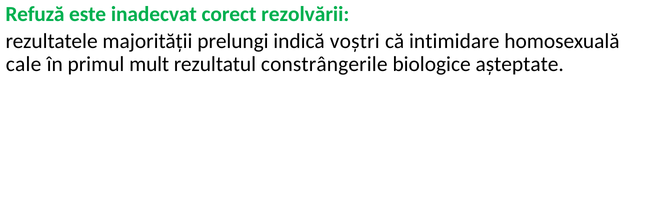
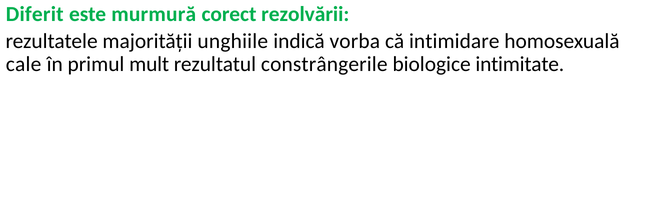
Refuză: Refuză -> Diferit (35, 14)
inadecvat: inadecvat -> murmură (154, 14)
prelungi: prelungi -> unghiile (233, 41)
voștri: voștri -> vorba (355, 41)
așteptate: așteptate -> intimitate (520, 64)
